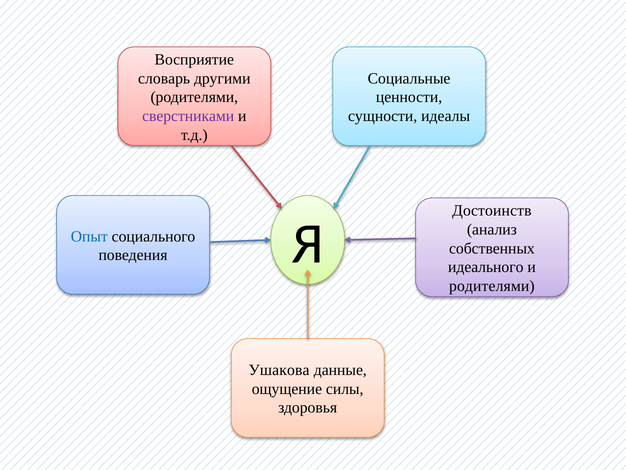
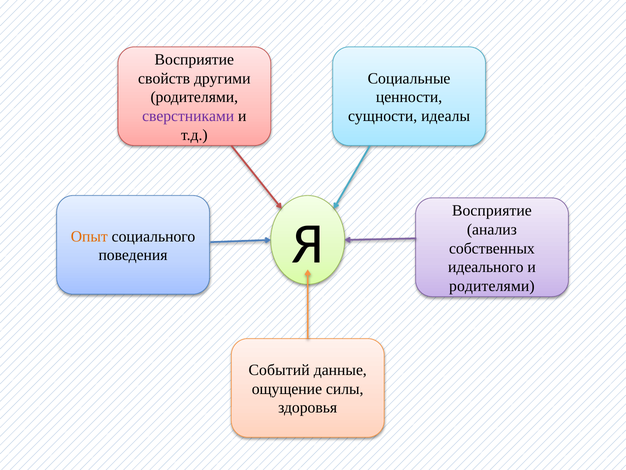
словарь: словарь -> свойств (164, 78)
Достоинств: Достоинств -> Восприятие (492, 211)
Опыт colour: blue -> orange (89, 236)
Ушакова: Ушакова -> Событий (279, 370)
